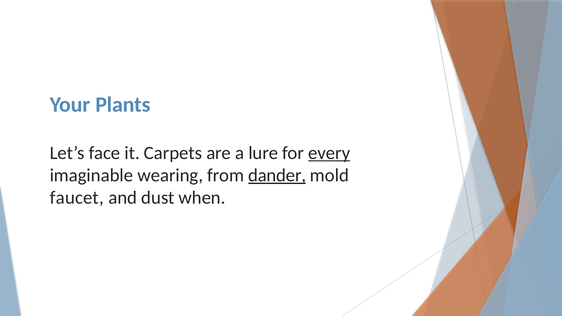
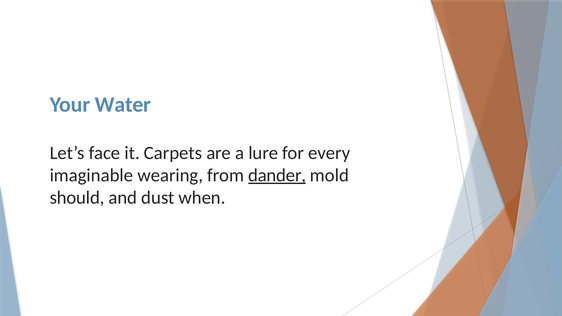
Plants: Plants -> Water (123, 105)
every underline: present -> none (329, 153)
faucet: faucet -> should (77, 198)
